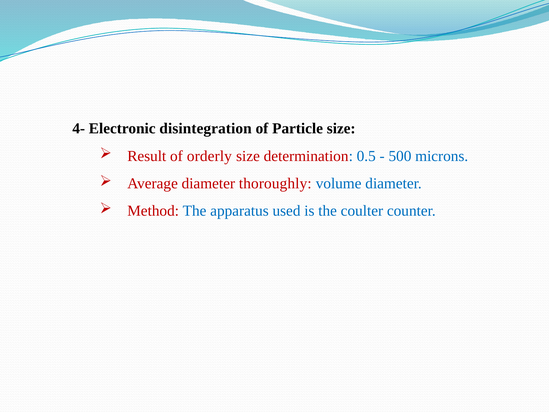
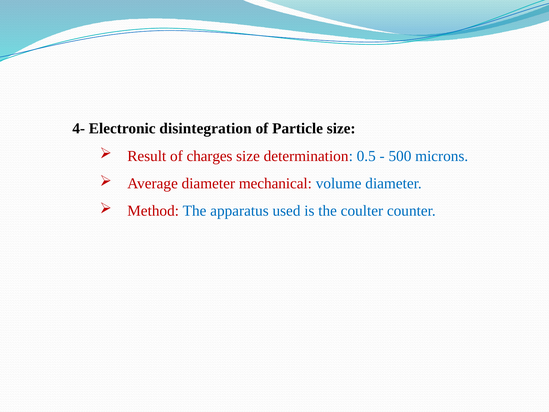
orderly: orderly -> charges (210, 156)
thoroughly: thoroughly -> mechanical (275, 183)
